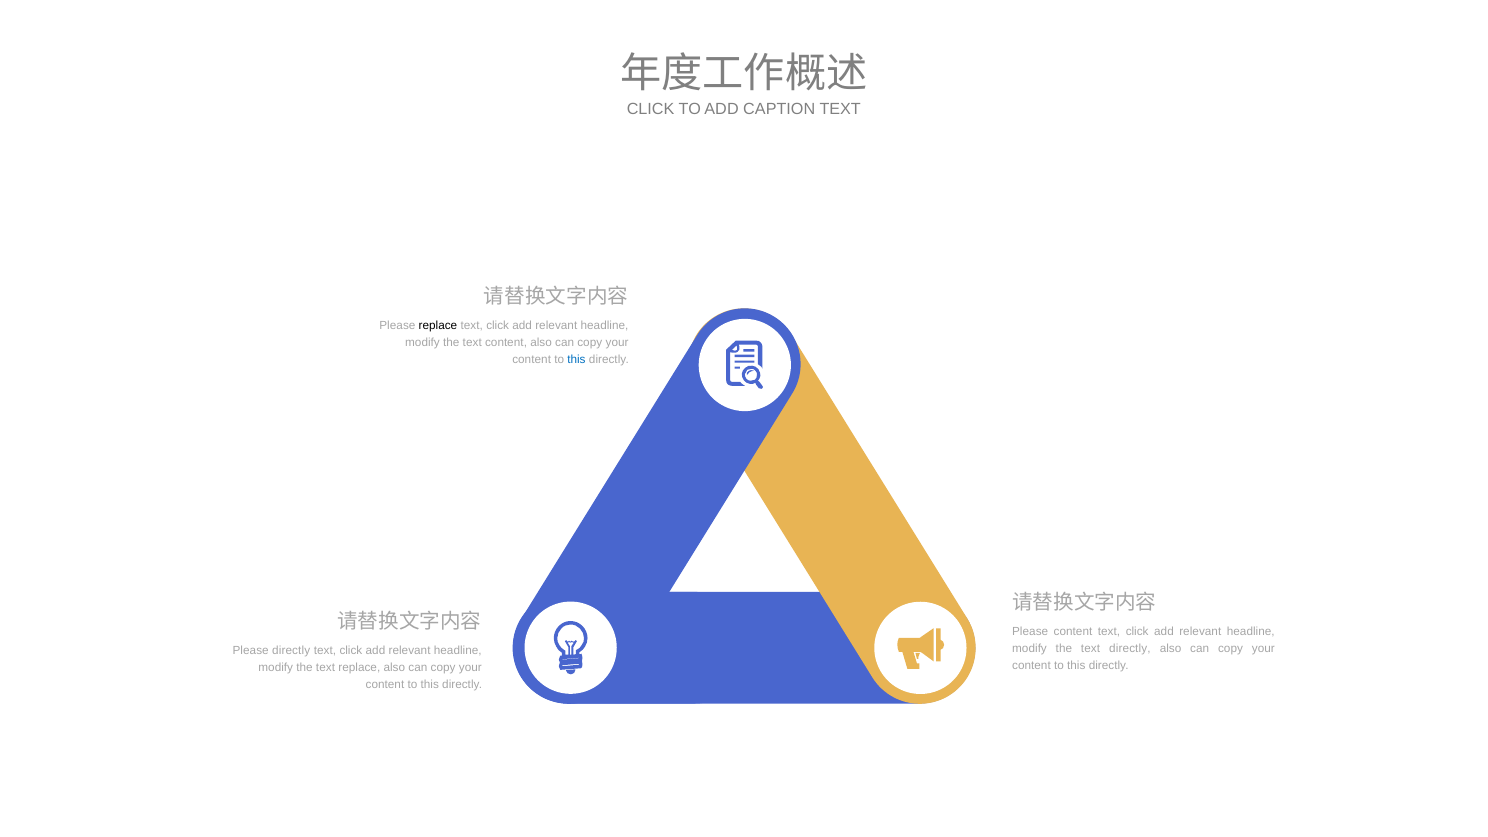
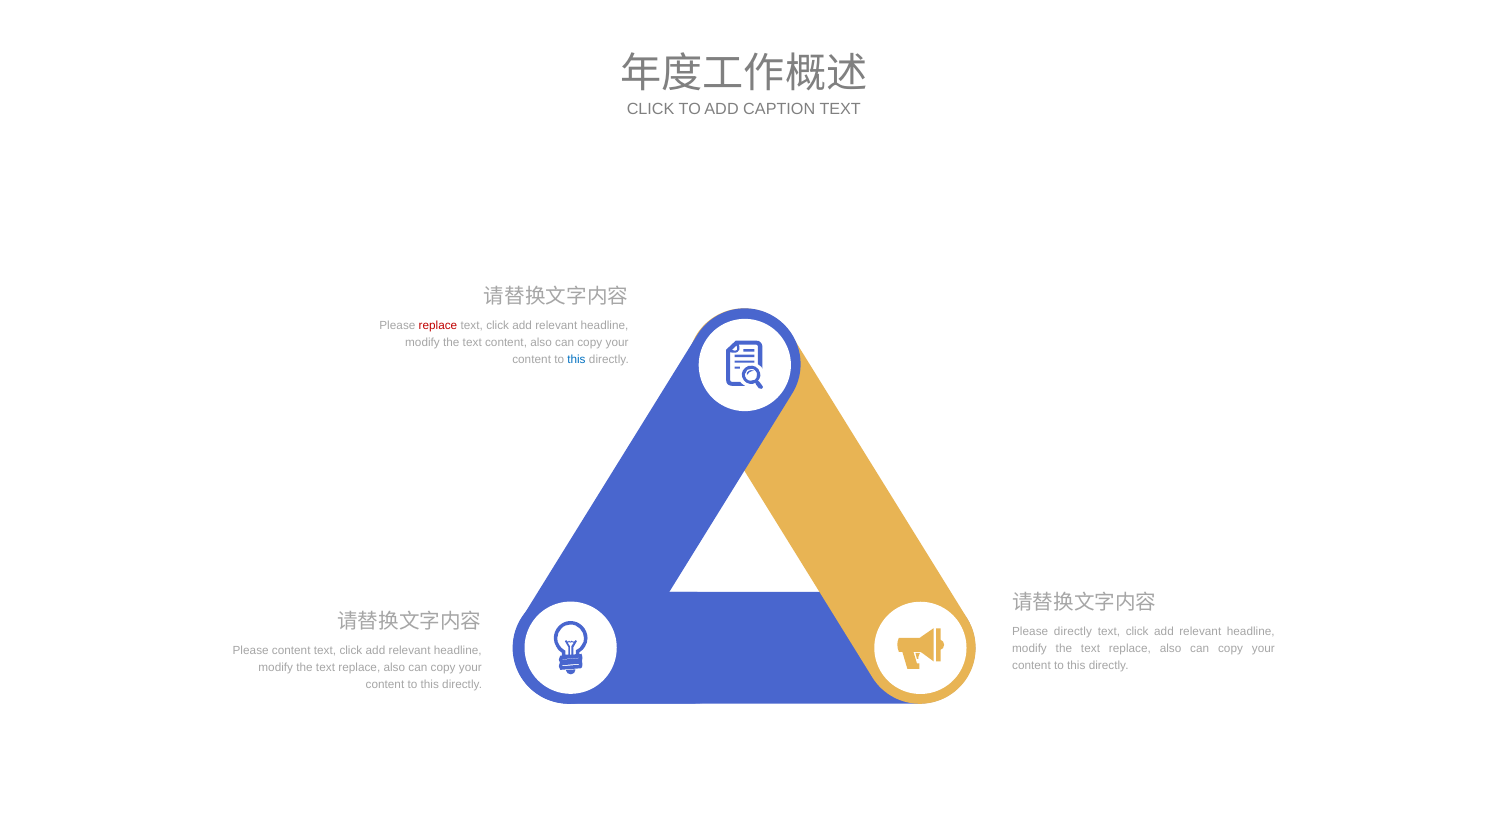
replace colour: black -> red (438, 326)
Please content: content -> directly (1073, 631)
directly: directly -> replace (1130, 648)
Please directly: directly -> content (291, 651)
